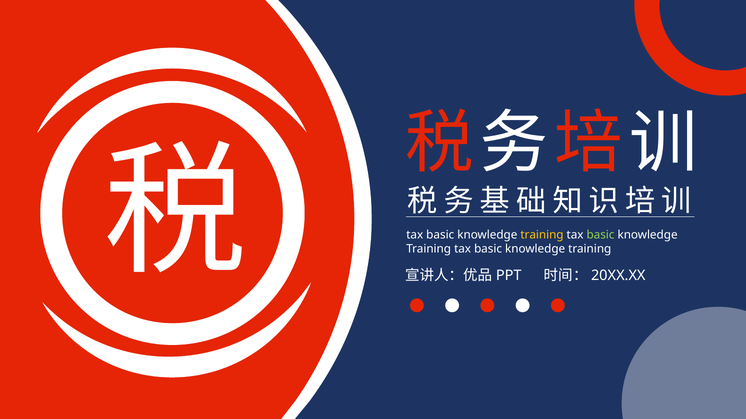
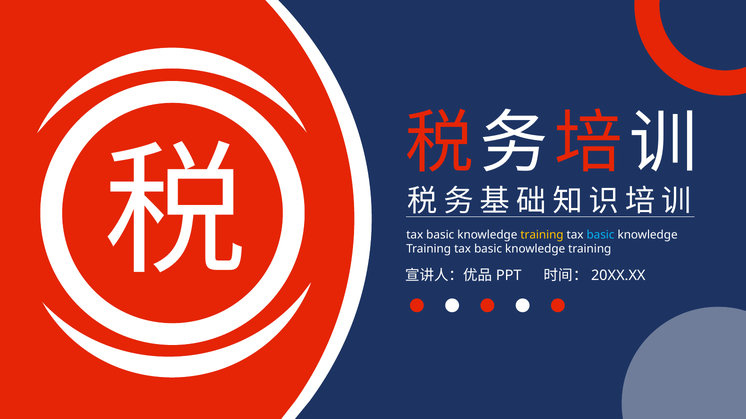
basic colour: light green -> light blue (601, 235)
